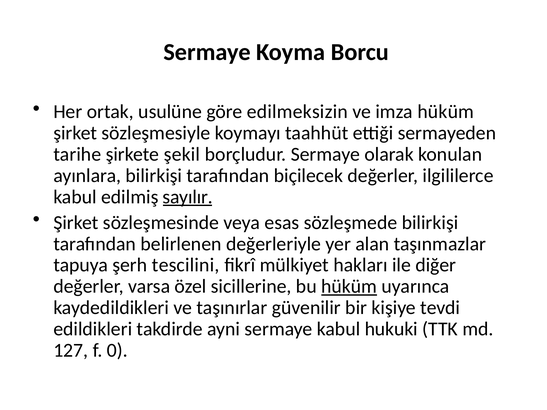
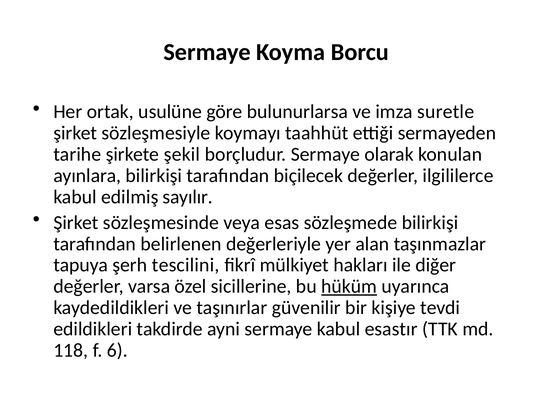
edilmeksizin: edilmeksizin -> bulunurlarsa (297, 112)
imza hüküm: hüküm -> suretle (446, 112)
sayılır underline: present -> none (188, 197)
hukuki: hukuki -> esastır (391, 329)
127: 127 -> 118 (71, 351)
0: 0 -> 6 (117, 351)
